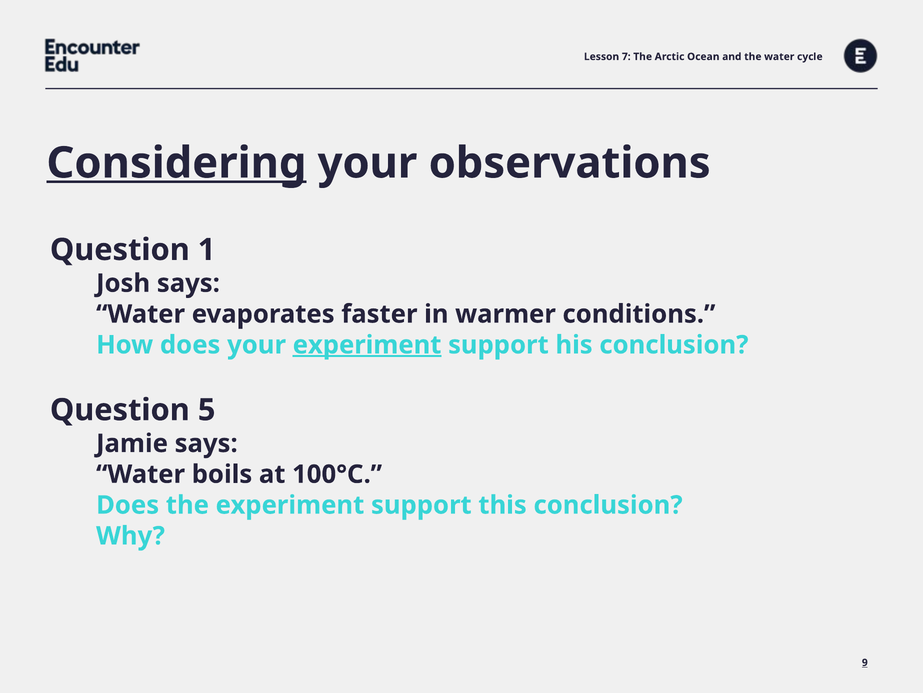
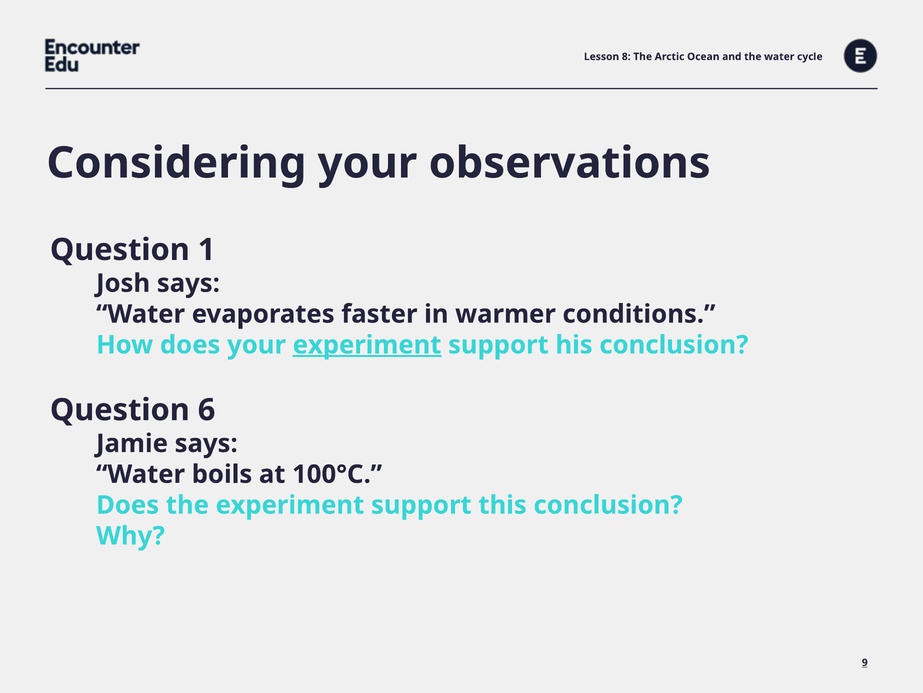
7: 7 -> 8 (626, 57)
Considering underline: present -> none (176, 163)
5: 5 -> 6 (207, 410)
